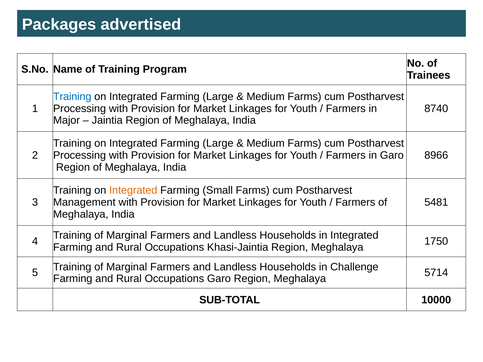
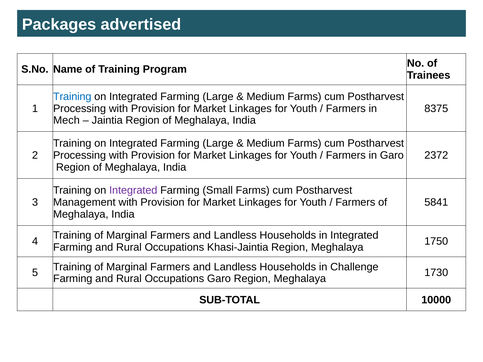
8740: 8740 -> 8375 (436, 109)
Major: Major -> Mech (66, 120)
8966: 8966 -> 2372 (436, 155)
Integrated colour: orange -> purple (133, 190)
5481: 5481 -> 5841 (436, 202)
5714: 5714 -> 1730 (436, 273)
